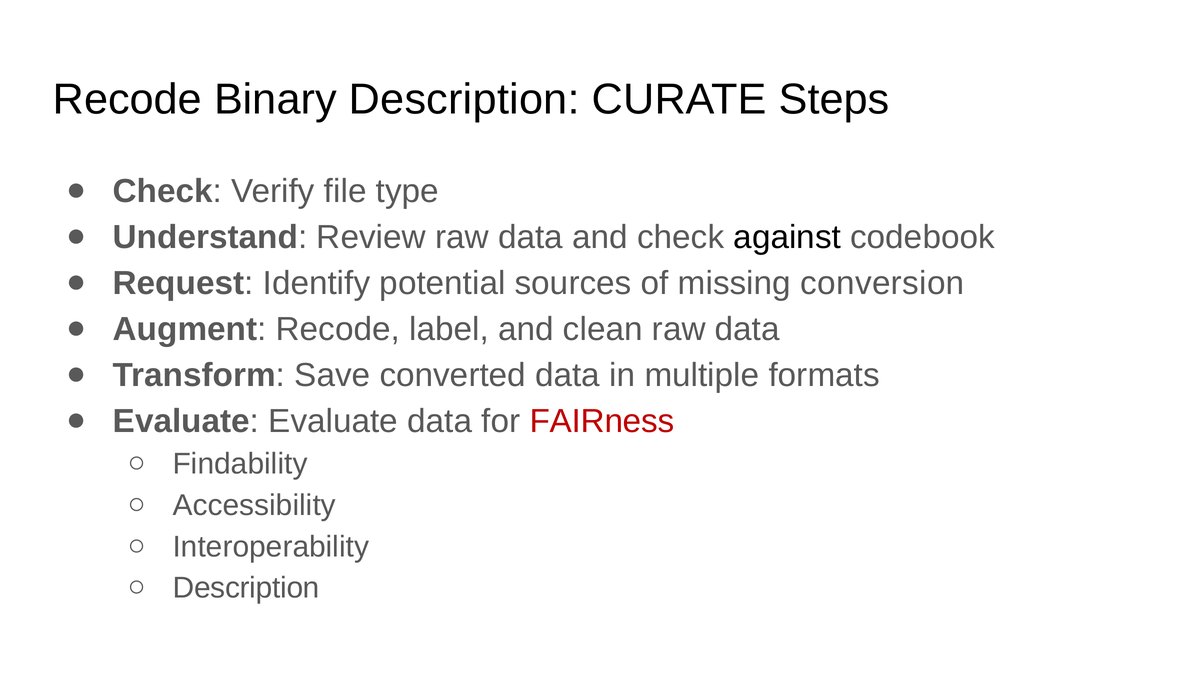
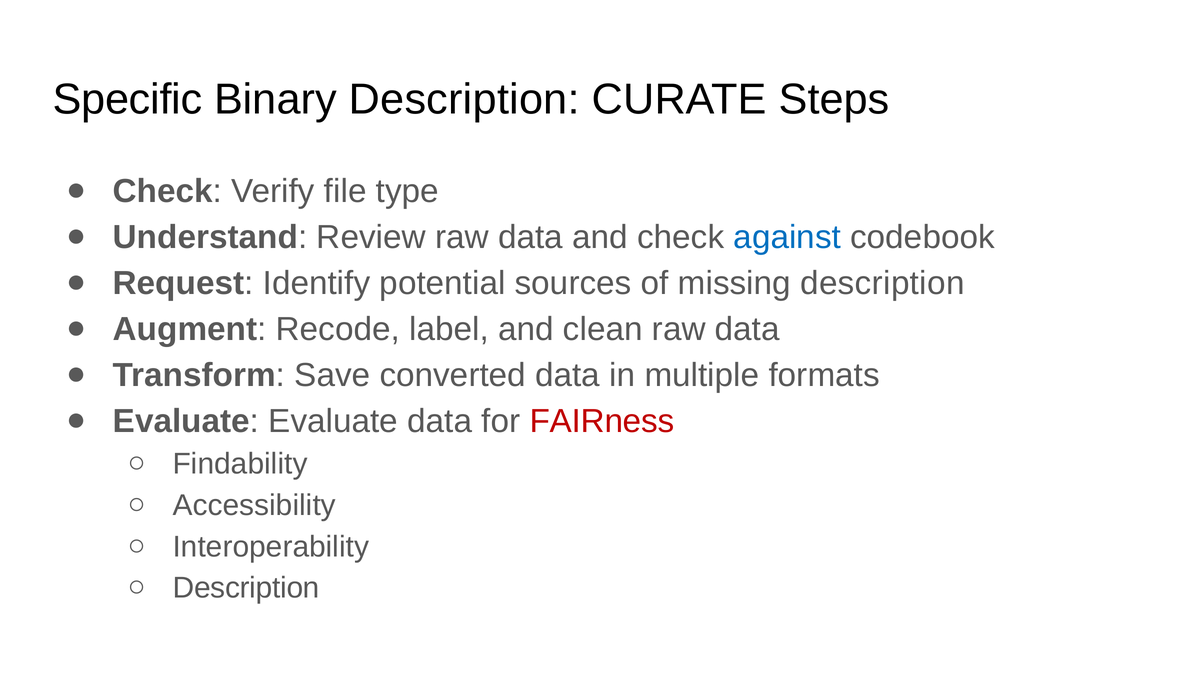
Recode: Recode -> Specific (128, 99)
against colour: black -> blue (787, 237)
missing conversion: conversion -> description (882, 283)
